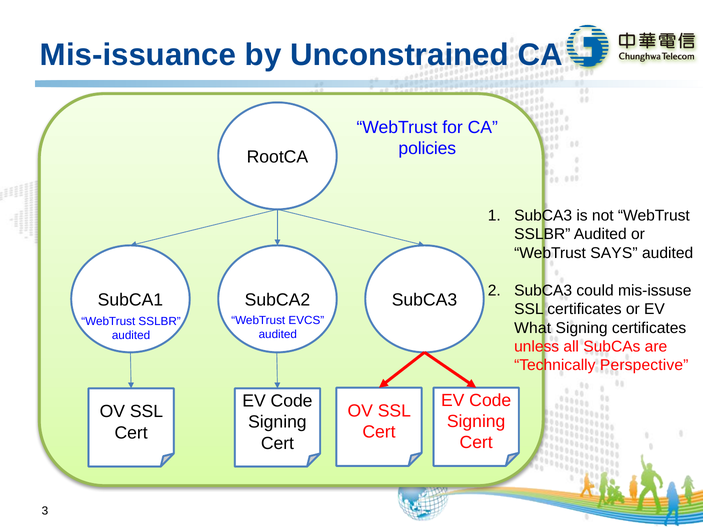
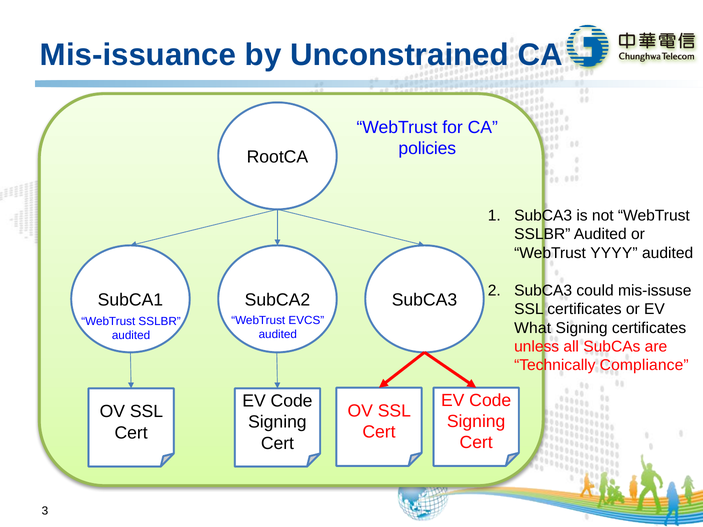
SAYS: SAYS -> YYYY (614, 253)
Perspective: Perspective -> Compliance (644, 366)
